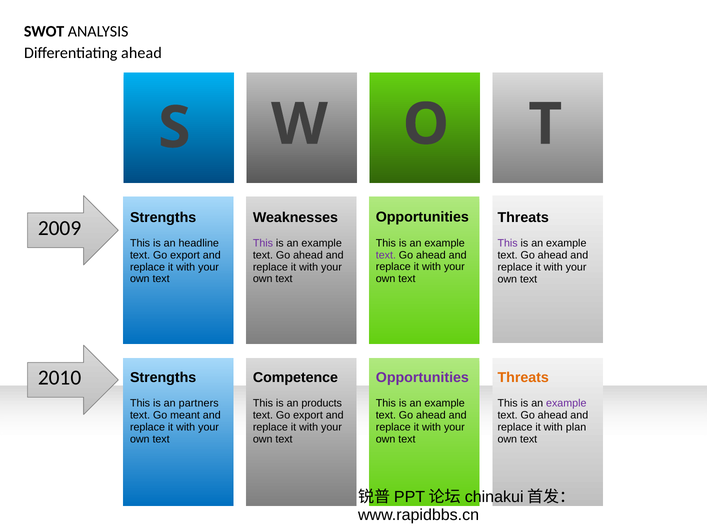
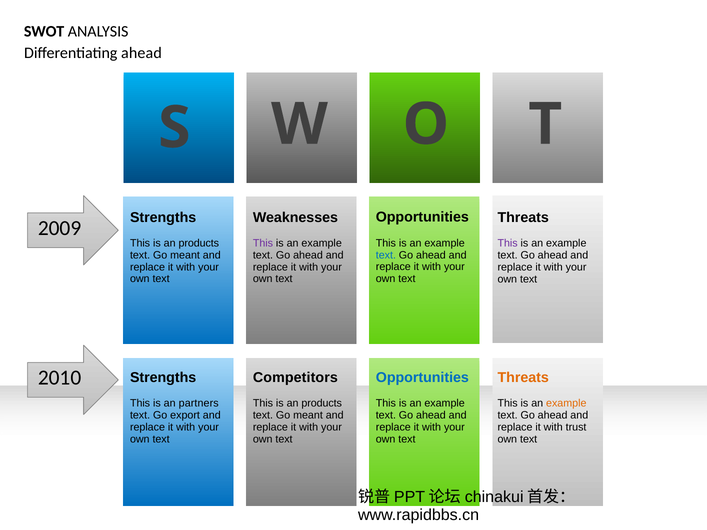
headline: headline -> products (199, 243)
text colour: purple -> blue (386, 255)
export: export -> meant (185, 255)
Opportunities colour: purple -> blue (422, 378)
Competence: Competence -> Competitors (295, 378)
example colour: purple -> orange (566, 404)
meant: meant -> export (185, 416)
export: export -> meant (308, 416)
plan: plan -> trust (576, 427)
